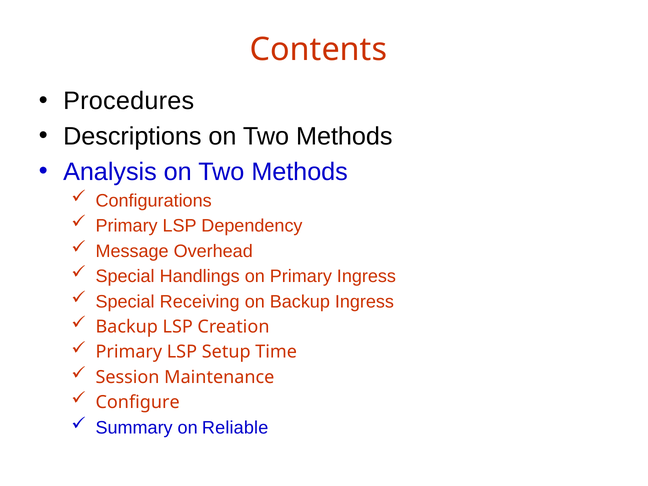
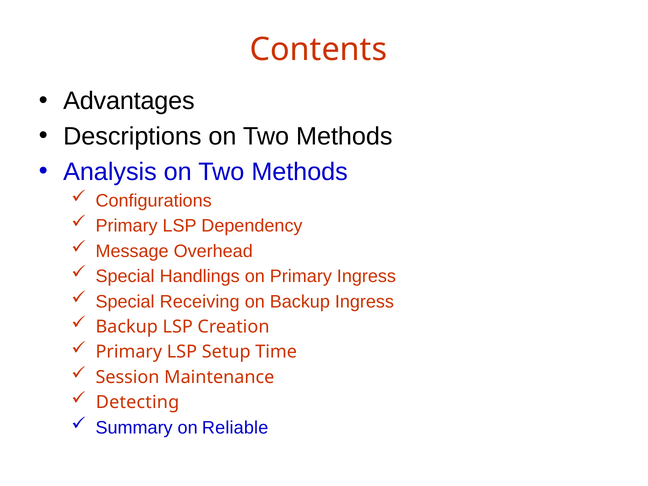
Procedures: Procedures -> Advantages (129, 101)
Configure: Configure -> Detecting (138, 402)
